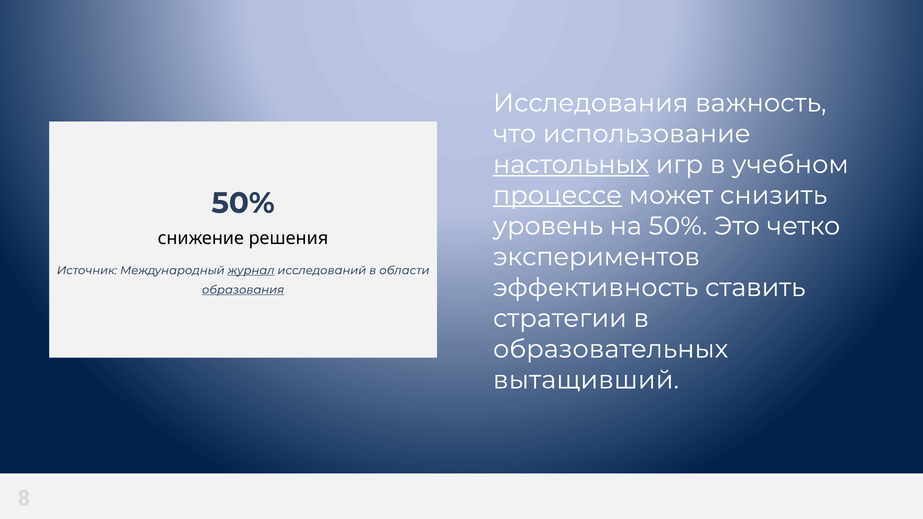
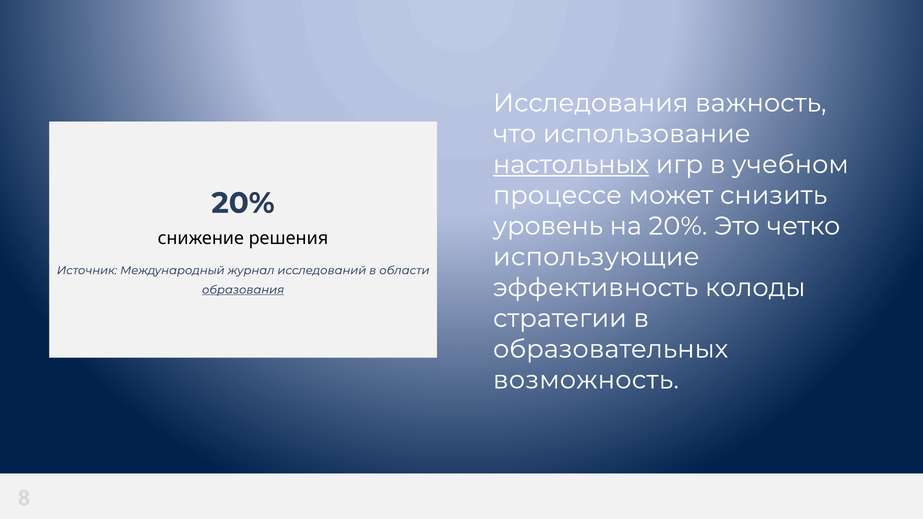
процессе underline: present -> none (557, 195)
50%: 50% -> 20% (243, 203)
на 50%: 50% -> 20% (678, 226)
экспериментов: экспериментов -> использующие (596, 257)
журнал underline: present -> none (251, 271)
ставить: ставить -> колоды (755, 288)
вытащивший: вытащивший -> возможность (586, 380)
